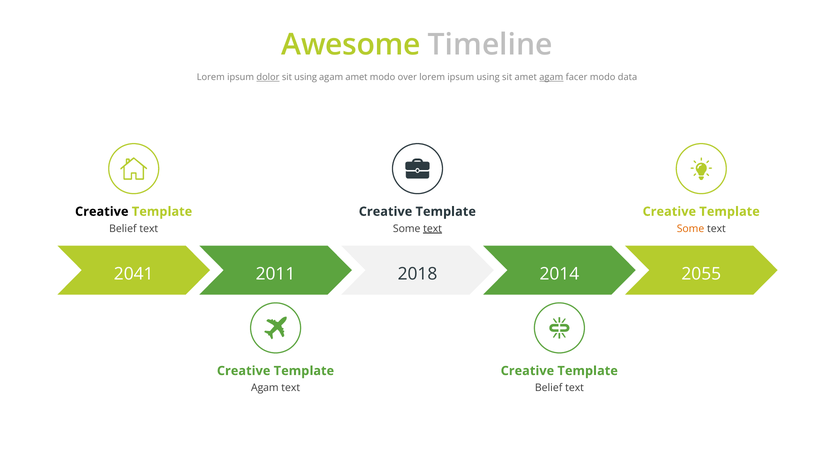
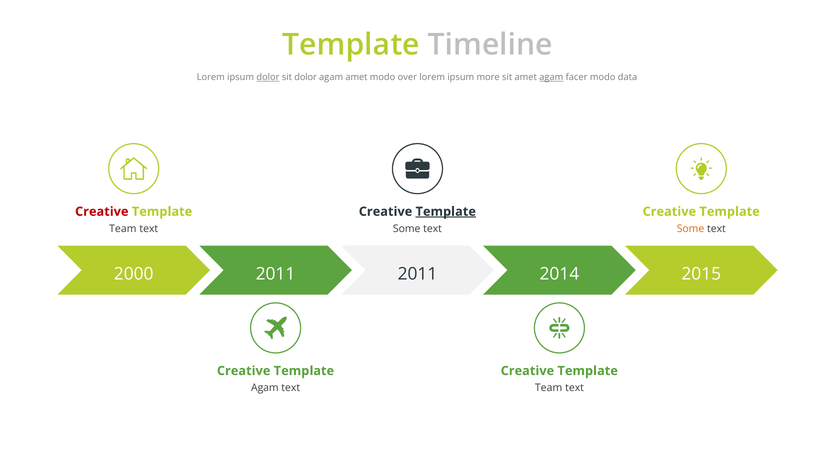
Awesome: Awesome -> Template (351, 45)
sit using: using -> dolor (306, 77)
ipsum using: using -> more (488, 77)
Creative colour: black -> red (102, 211)
Template underline: none -> present (446, 211)
Belief: Belief -> Team (123, 228)
text underline: present -> none (433, 228)
2041: 2041 -> 2000 (134, 274)
2011 2018: 2018 -> 2011 (417, 274)
2055: 2055 -> 2015 (701, 274)
Belief: Belief -> Team (549, 388)
